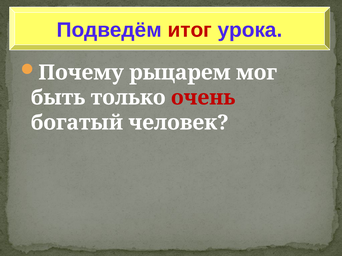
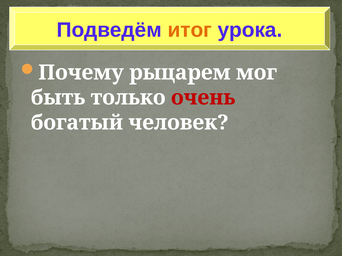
итог colour: red -> orange (190, 30)
